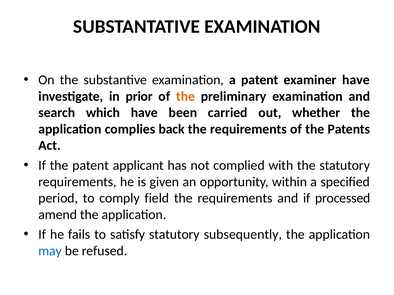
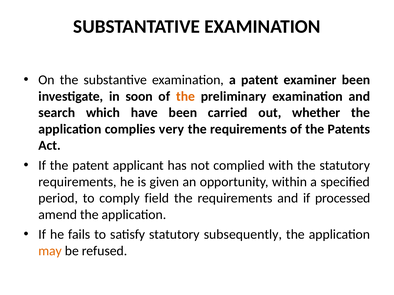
examiner have: have -> been (356, 80)
prior: prior -> soon (139, 96)
back: back -> very (172, 129)
may colour: blue -> orange (50, 251)
